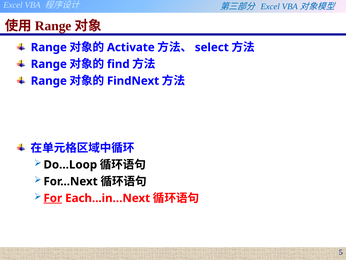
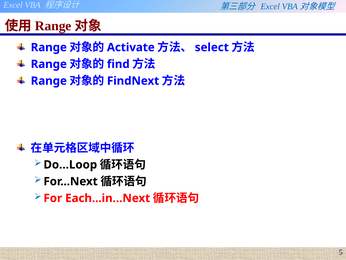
For underline: present -> none (53, 198)
